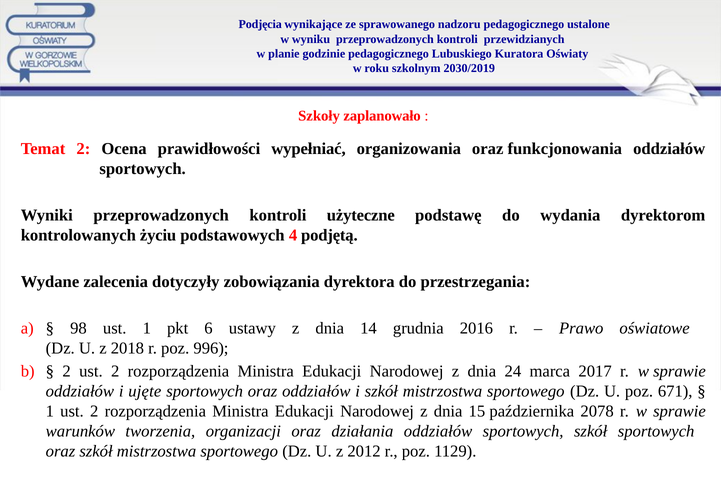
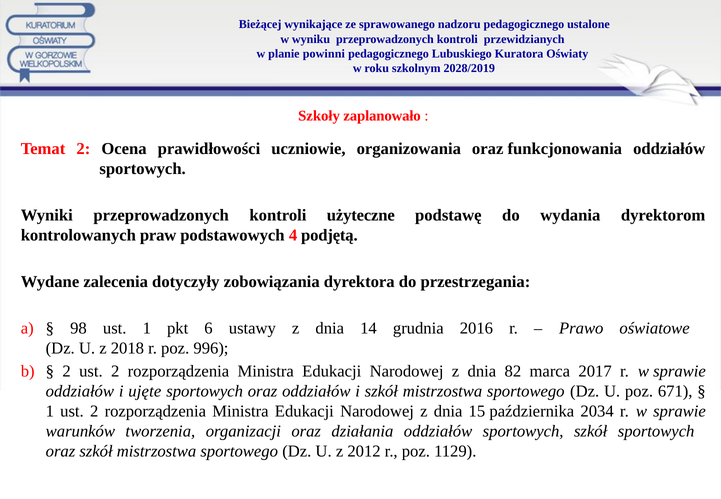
Podjęcia: Podjęcia -> Bieżącej (260, 25)
godzinie: godzinie -> powinni (324, 54)
2030/2019: 2030/2019 -> 2028/2019 (469, 68)
wypełniać: wypełniać -> uczniowie (308, 149)
życiu: życiu -> praw (158, 235)
24: 24 -> 82 (513, 372)
2078: 2078 -> 2034 (597, 412)
